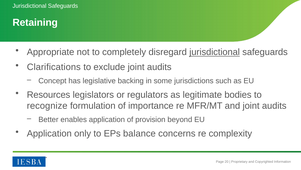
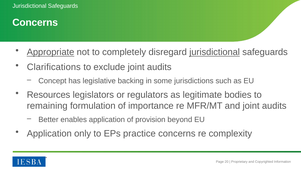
Retaining: Retaining -> Concerns (35, 22)
Appropriate underline: none -> present (51, 52)
recognize: recognize -> remaining (47, 105)
balance: balance -> practice (139, 133)
